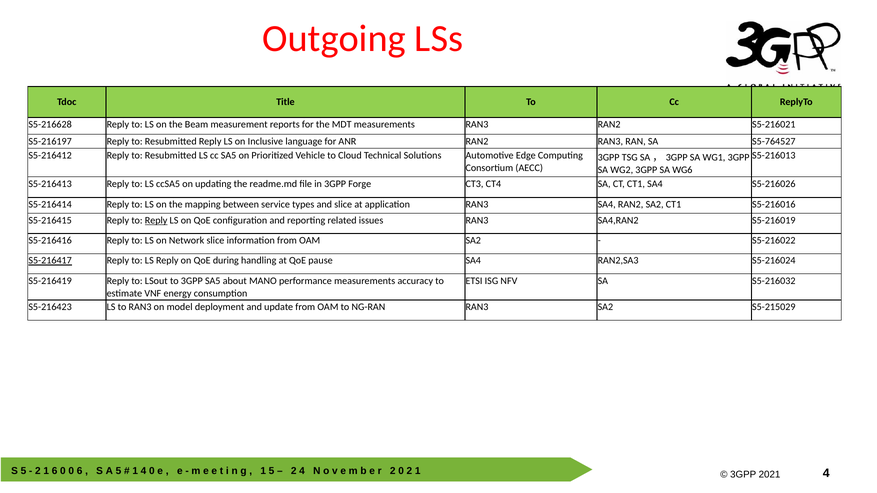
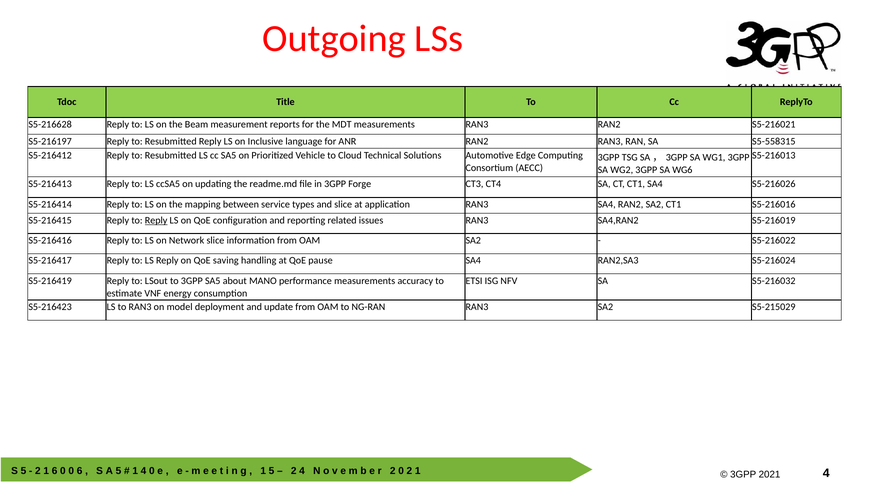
S5-764527: S5-764527 -> S5-558315 (774, 141)
S5-216417 underline: present -> none (50, 261)
during: during -> saving (226, 261)
